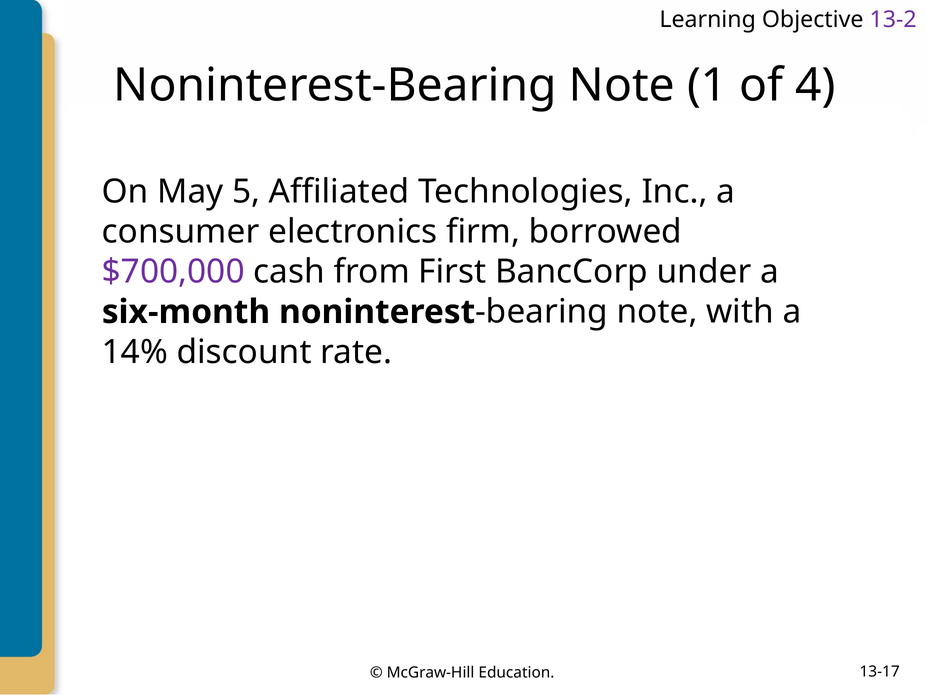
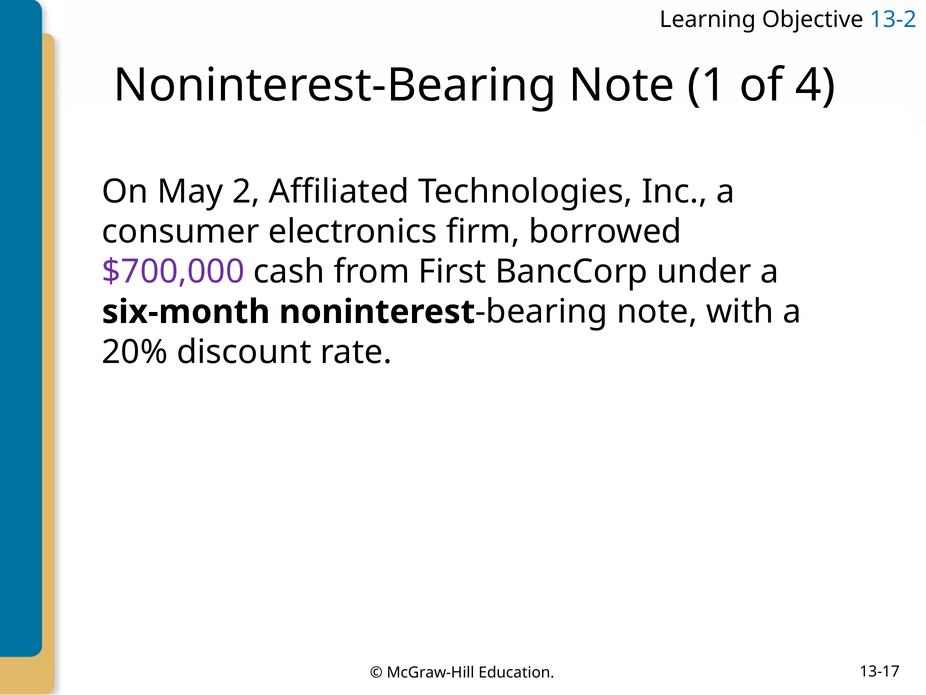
13-2 colour: purple -> blue (893, 20)
5: 5 -> 2 (246, 191)
14%: 14% -> 20% (135, 352)
